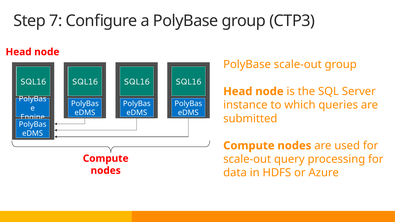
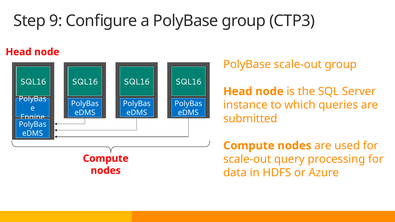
7: 7 -> 9 (56, 21)
